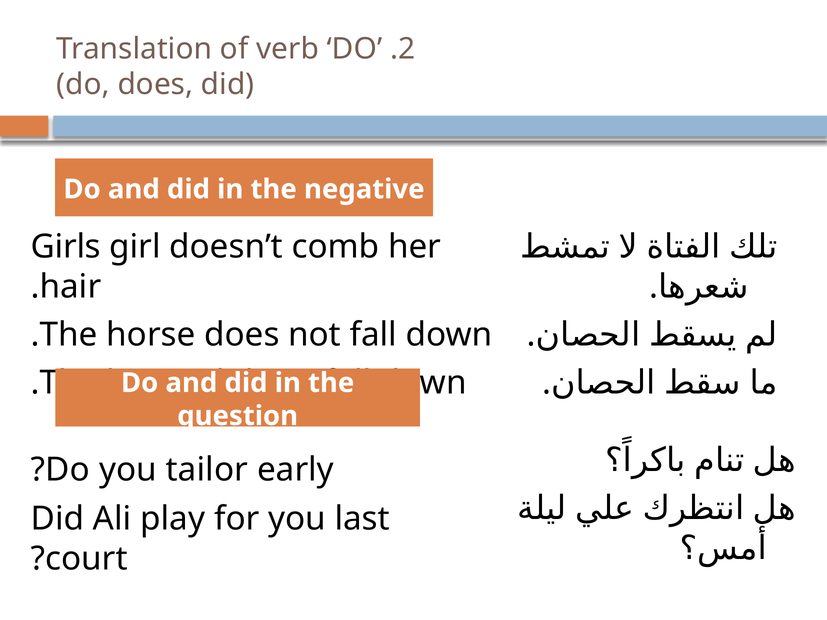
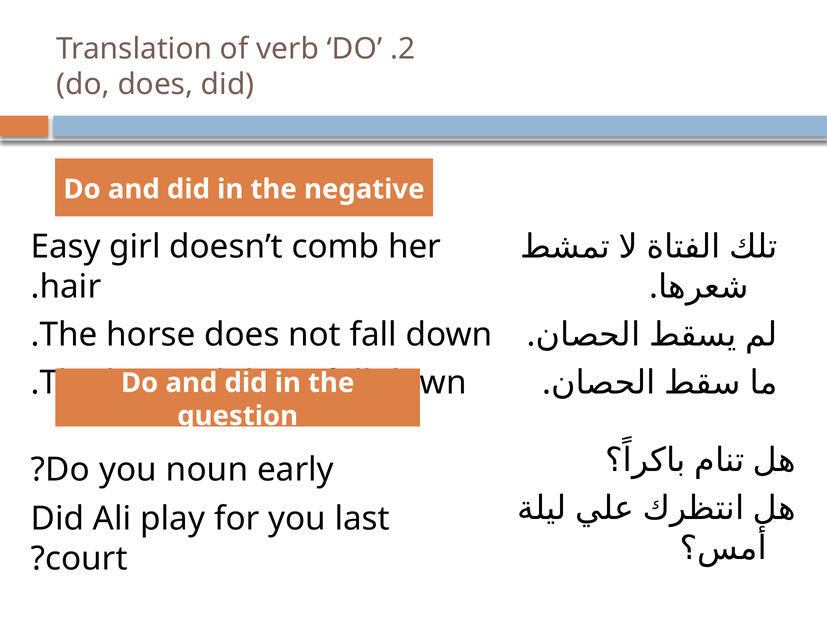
Girls: Girls -> Easy (66, 247)
tailor: tailor -> noun (207, 470)
